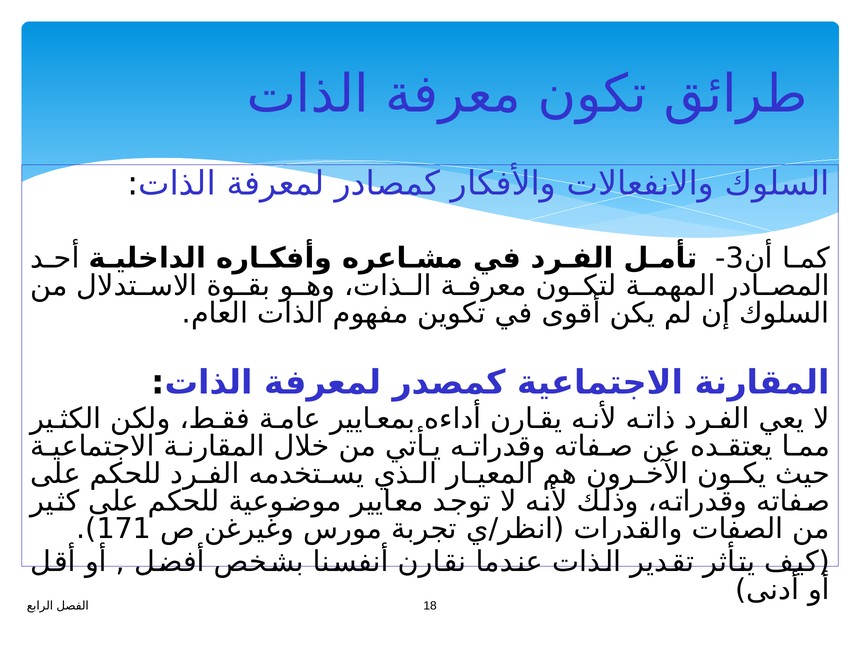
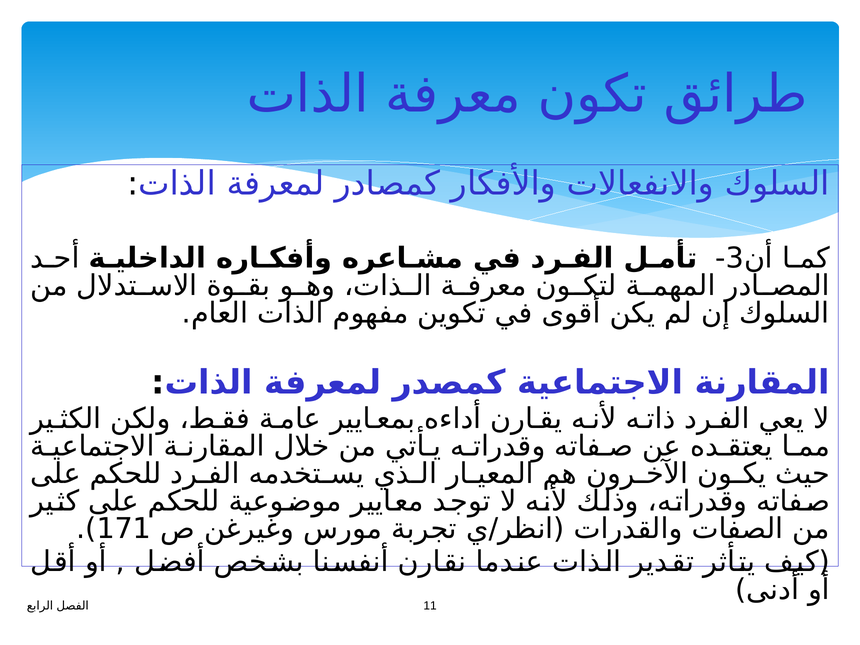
18: 18 -> 11 (430, 606)
